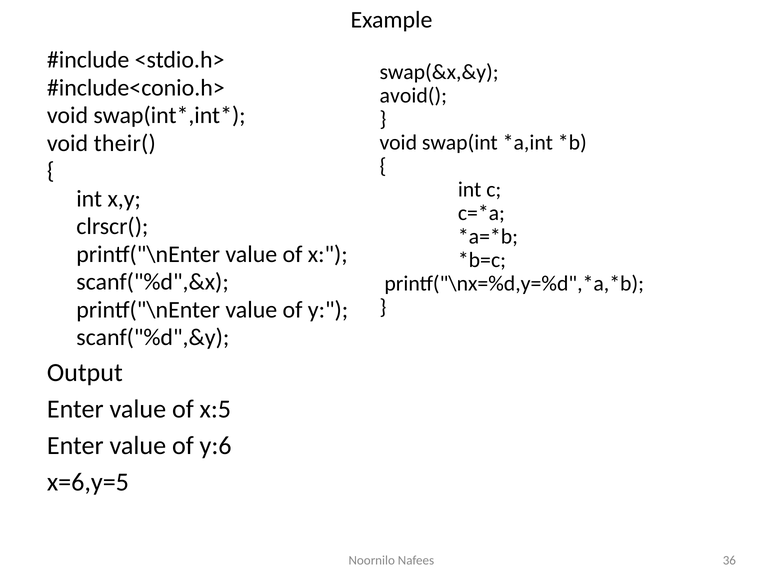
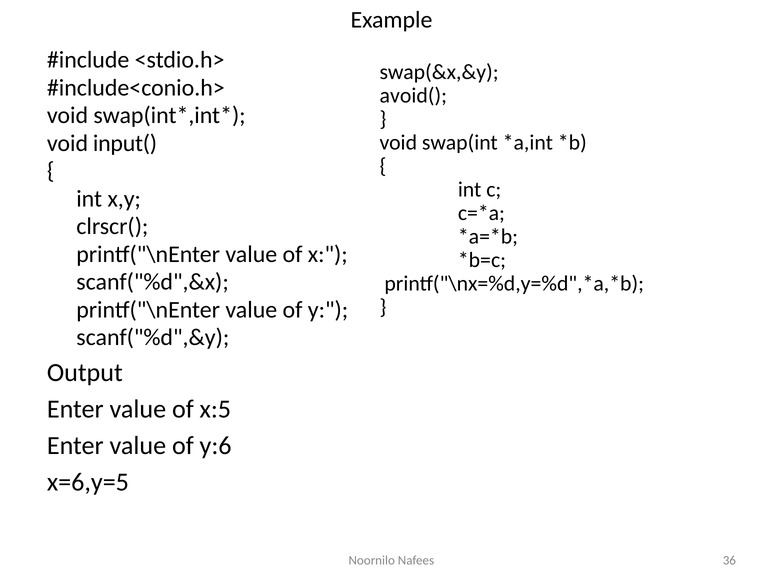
their(: their( -> input( (125, 143)
